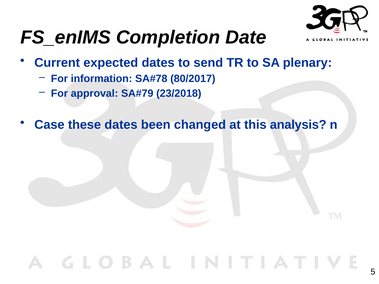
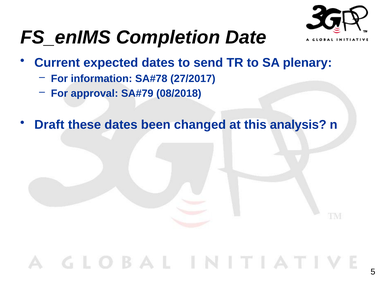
80/2017: 80/2017 -> 27/2017 (193, 79)
23/2018: 23/2018 -> 08/2018 (179, 93)
Case: Case -> Draft (49, 125)
